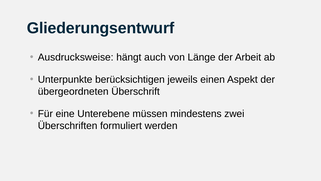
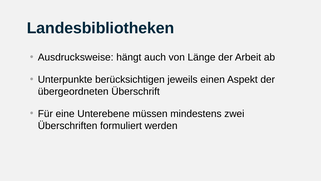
Gliederungsentwurf: Gliederungsentwurf -> Landesbibliotheken (101, 28)
